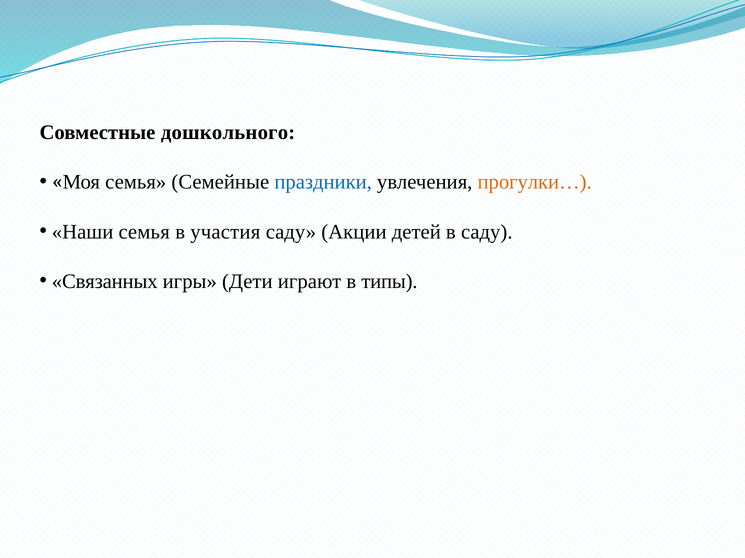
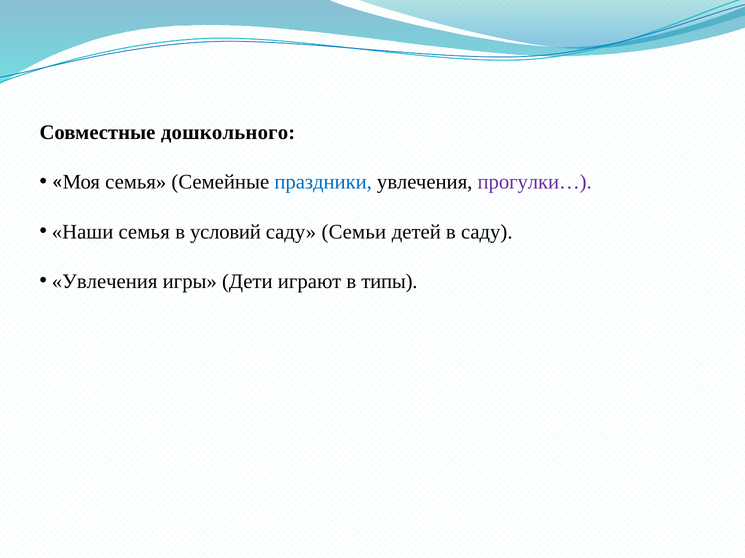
прогулки… colour: orange -> purple (535, 182)
участия: участия -> условий (225, 232)
Акции: Акции -> Семьи (354, 232)
Связанных: Связанных -> Увлечения (105, 282)
